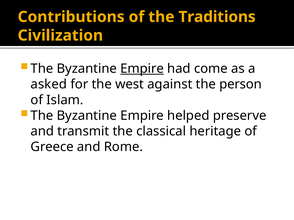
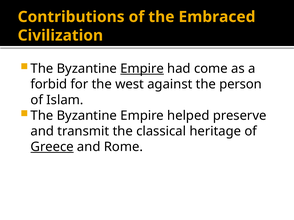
Traditions: Traditions -> Embraced (217, 17)
asked: asked -> forbid (49, 84)
Greece underline: none -> present (52, 147)
